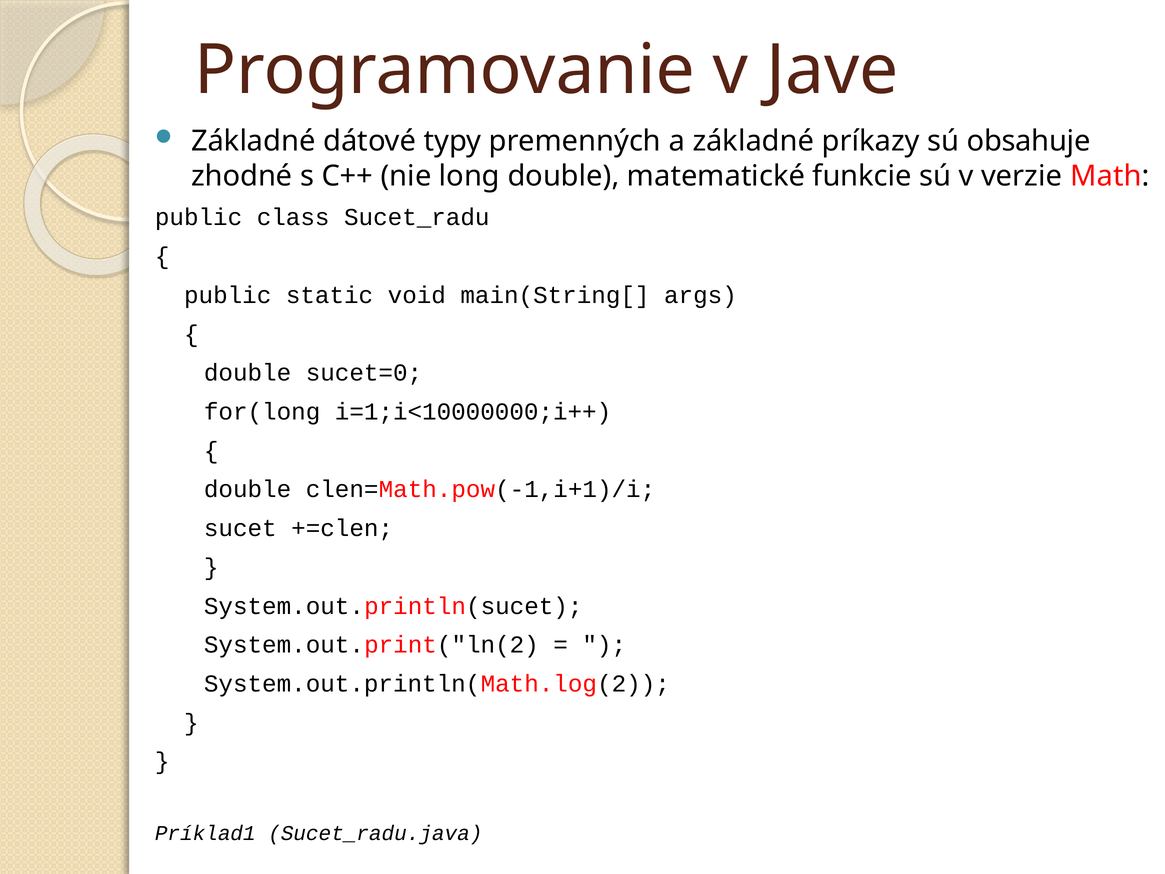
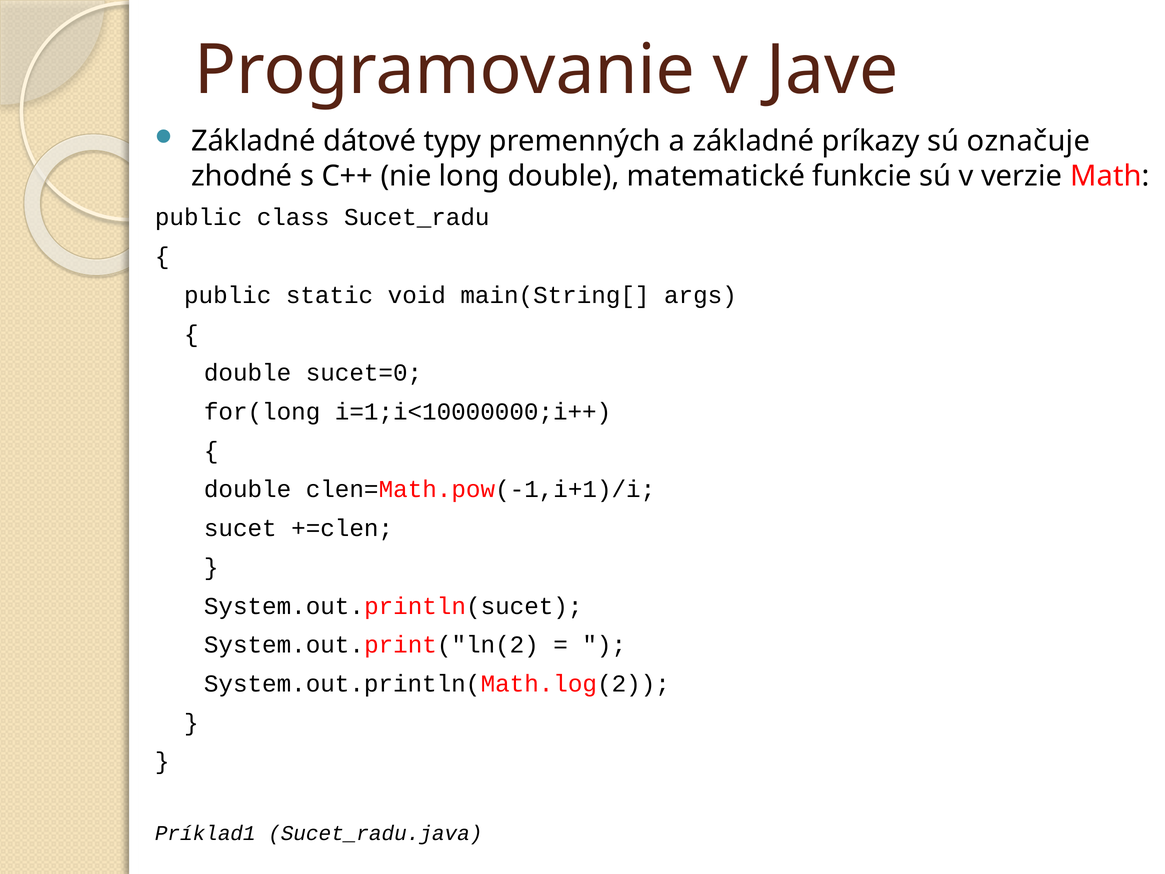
obsahuje: obsahuje -> označuje (1028, 141)
